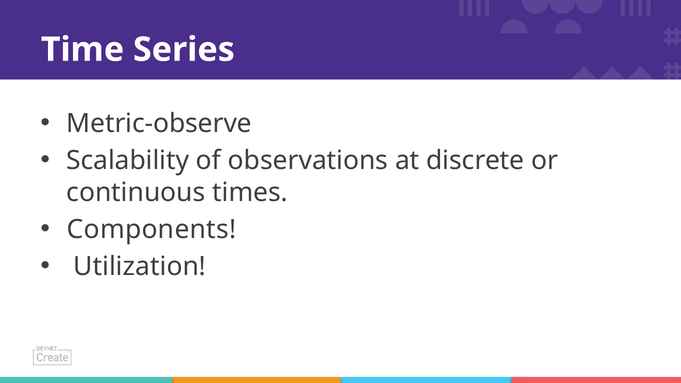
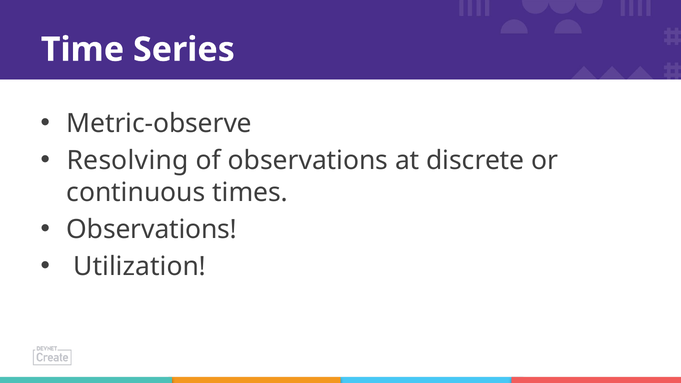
Scalability: Scalability -> Resolving (128, 161)
Components: Components -> Observations (152, 229)
